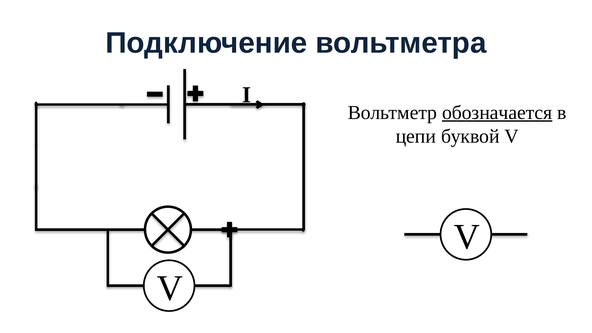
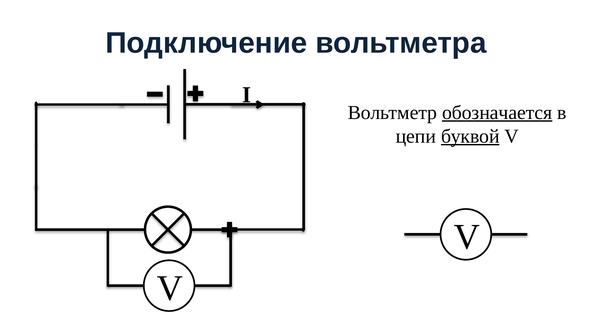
буквой underline: none -> present (470, 136)
